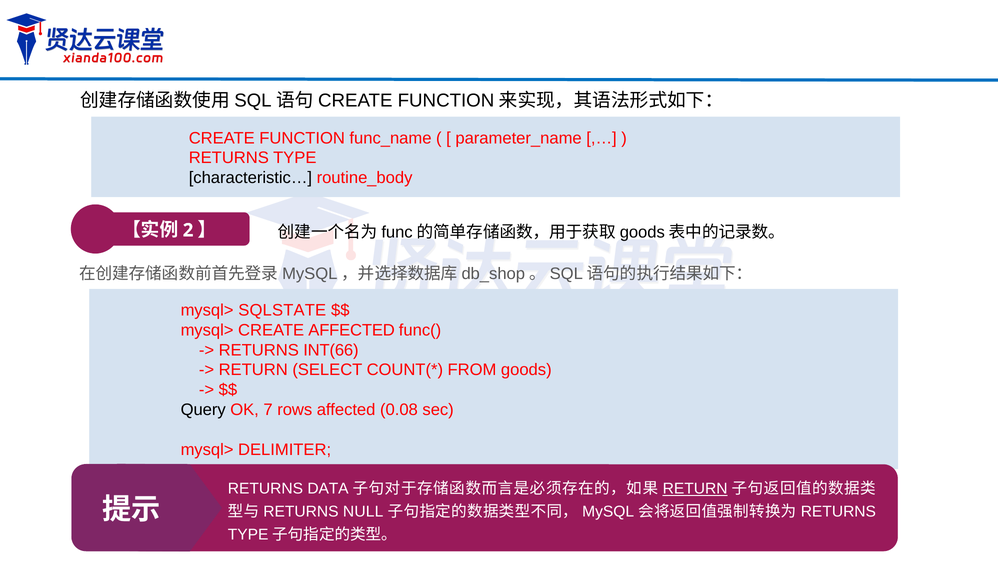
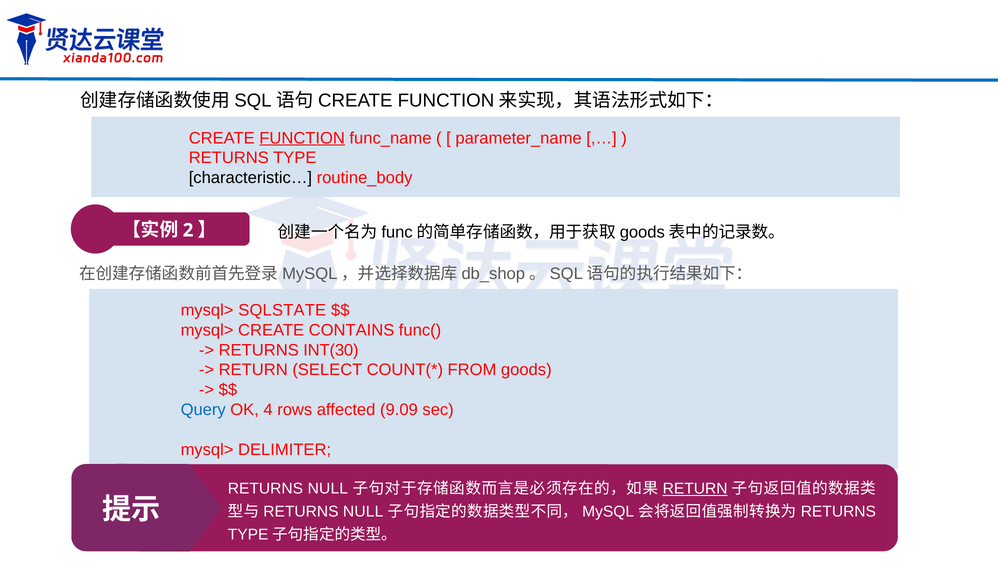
FUNCTION underline: none -> present (302, 138)
CREATE AFFECTED: AFFECTED -> CONTAINS (352, 330)
INT(66: INT(66 -> INT(30 (331, 350)
Query colour: black -> blue (203, 410)
7: 7 -> 4 (268, 410)
0.08: 0.08 -> 9.09 (399, 410)
DATA: DATA -> NULL (328, 489)
